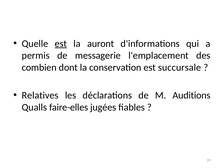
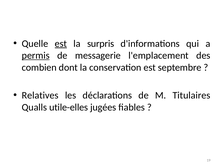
auront: auront -> surpris (101, 44)
permis underline: none -> present (36, 56)
succursale: succursale -> septembre (180, 67)
Auditions: Auditions -> Titulaires (191, 95)
faire-elles: faire-elles -> utile-elles (69, 107)
